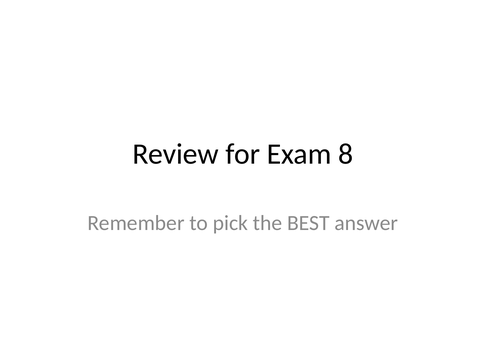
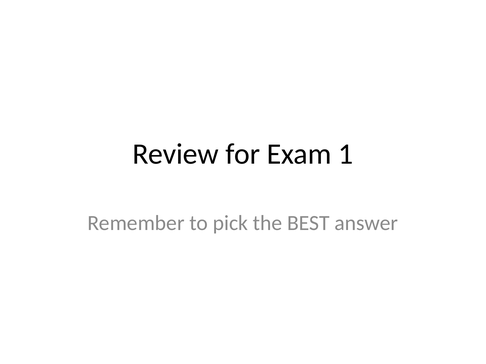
8: 8 -> 1 (346, 154)
